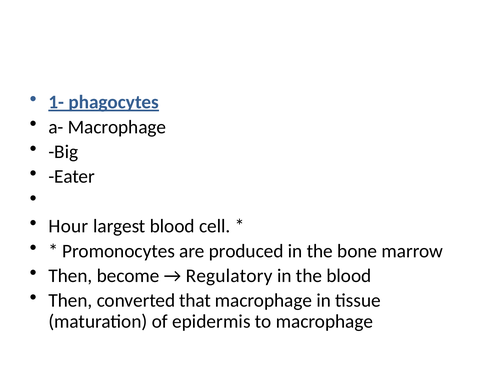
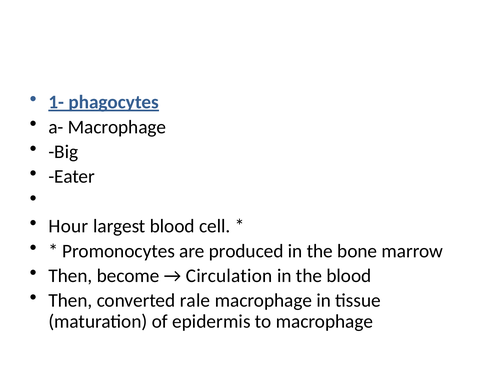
Regulatory: Regulatory -> Circulation (229, 276)
that: that -> rale (195, 301)
